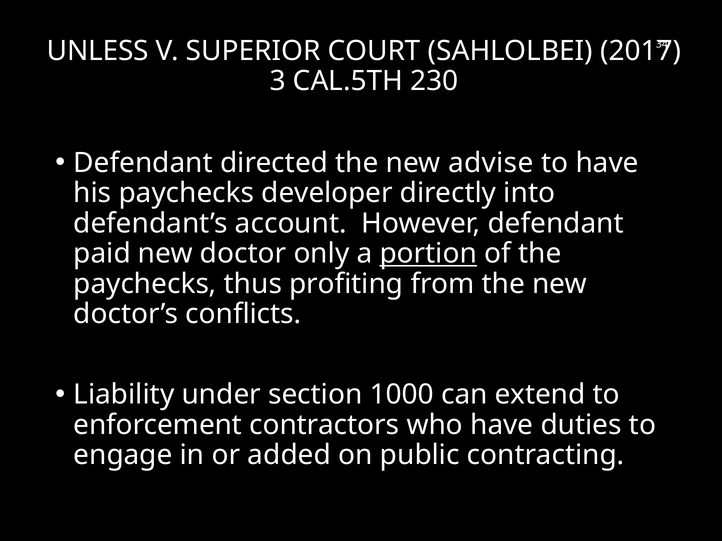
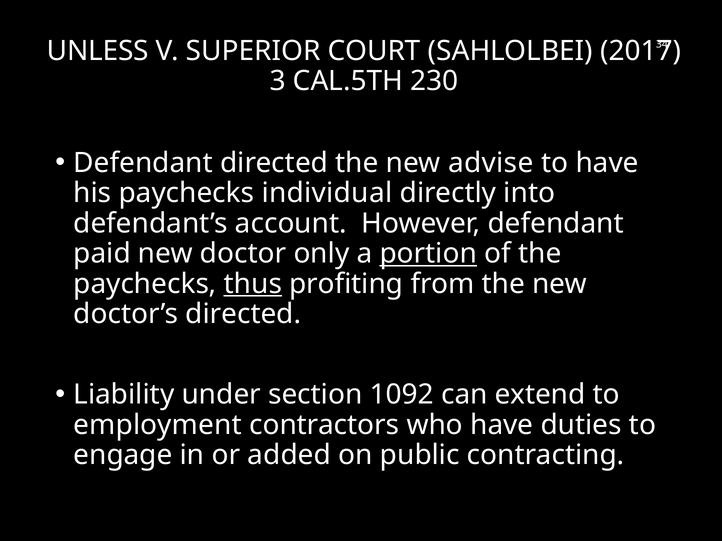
developer: developer -> individual (327, 193)
thus underline: none -> present (253, 284)
doctor’s conflicts: conflicts -> directed (243, 314)
1000: 1000 -> 1092 (402, 395)
enforcement: enforcement -> employment (158, 425)
